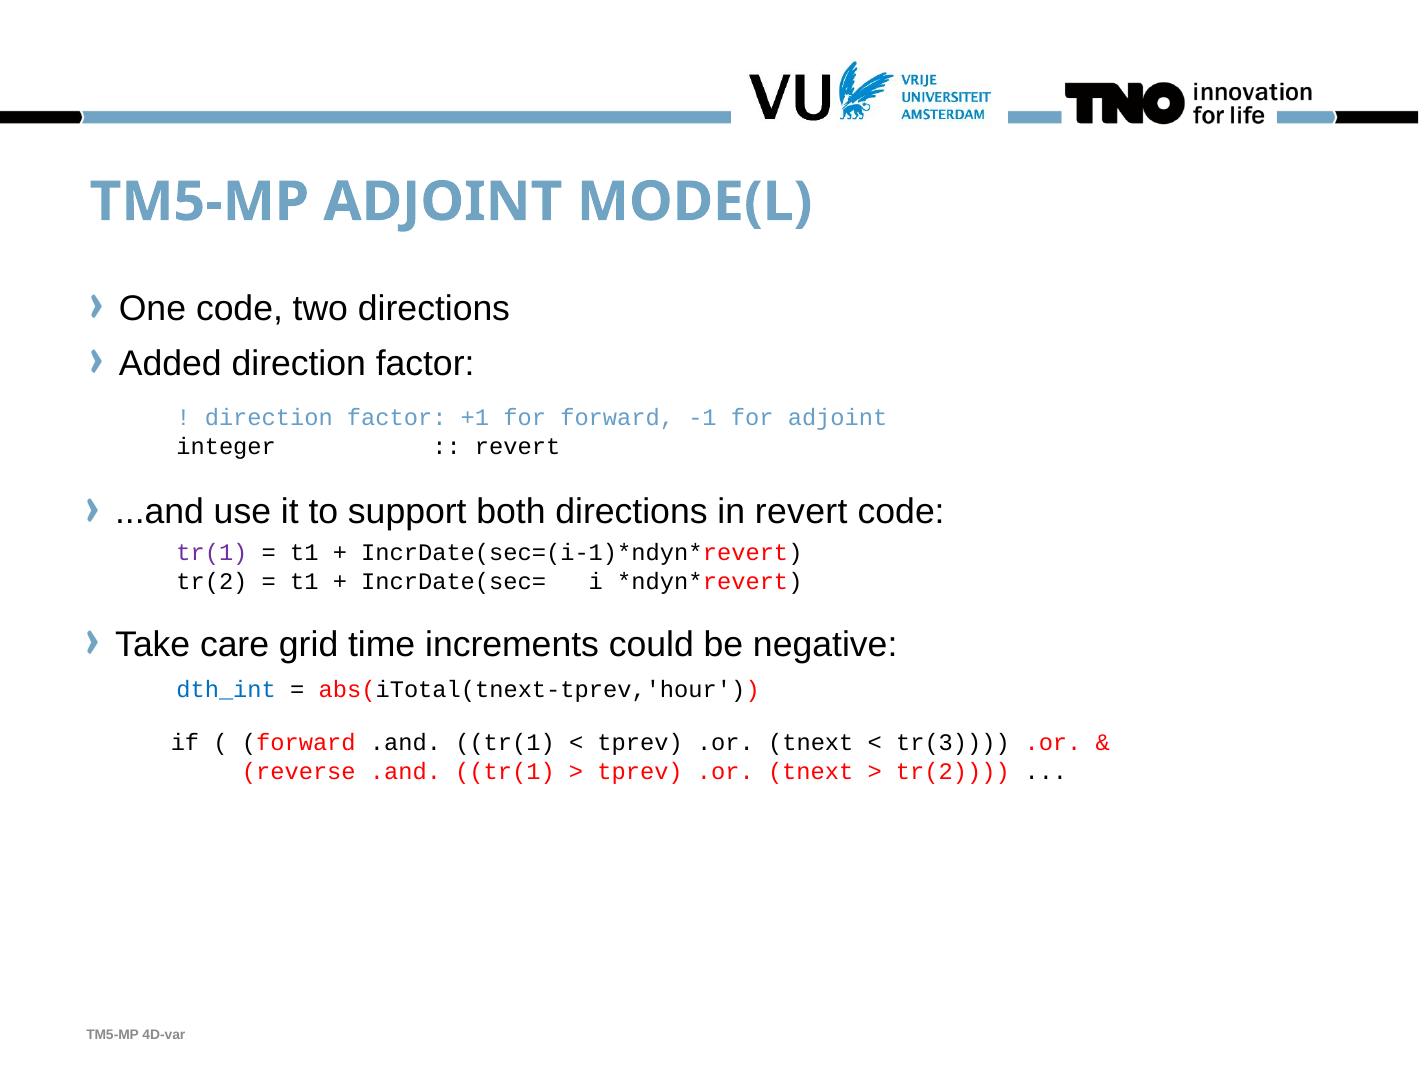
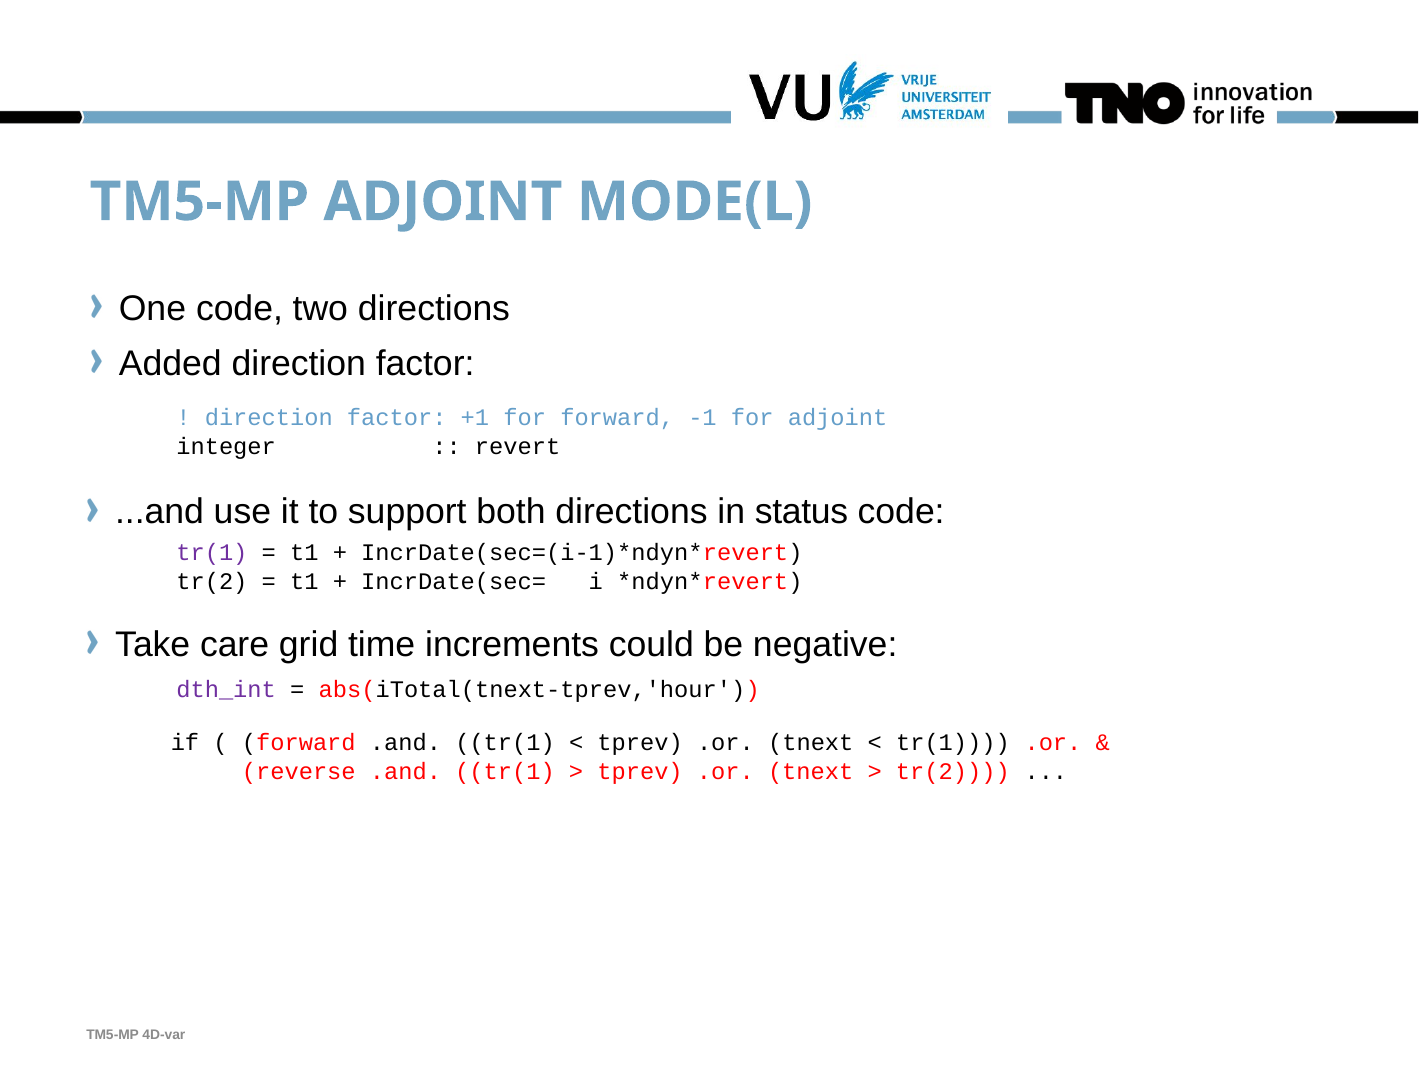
in revert: revert -> status (802, 512)
dth_int colour: blue -> purple (226, 690)
tr(3: tr(3 -> tr(1 (953, 742)
